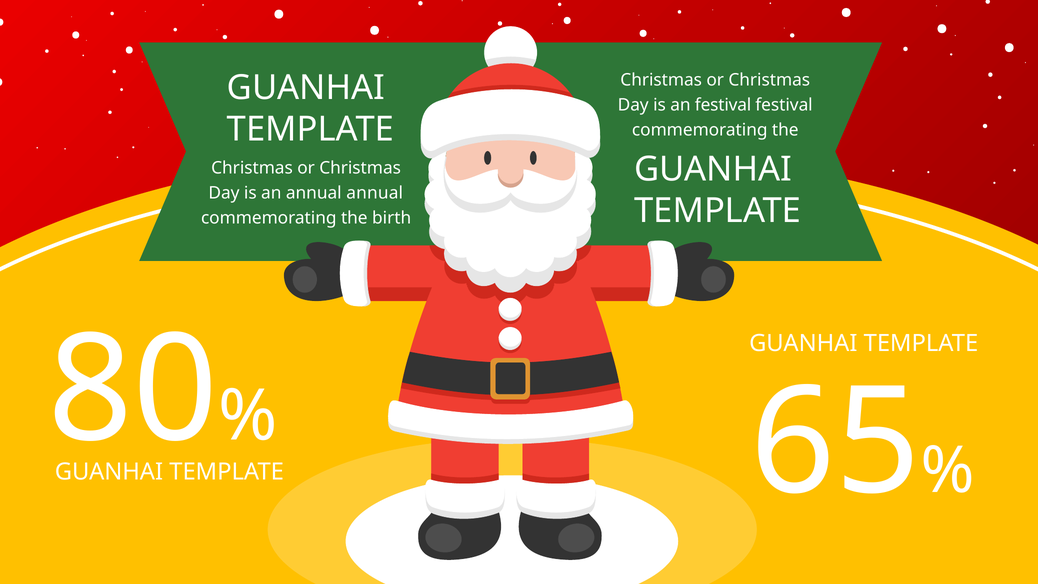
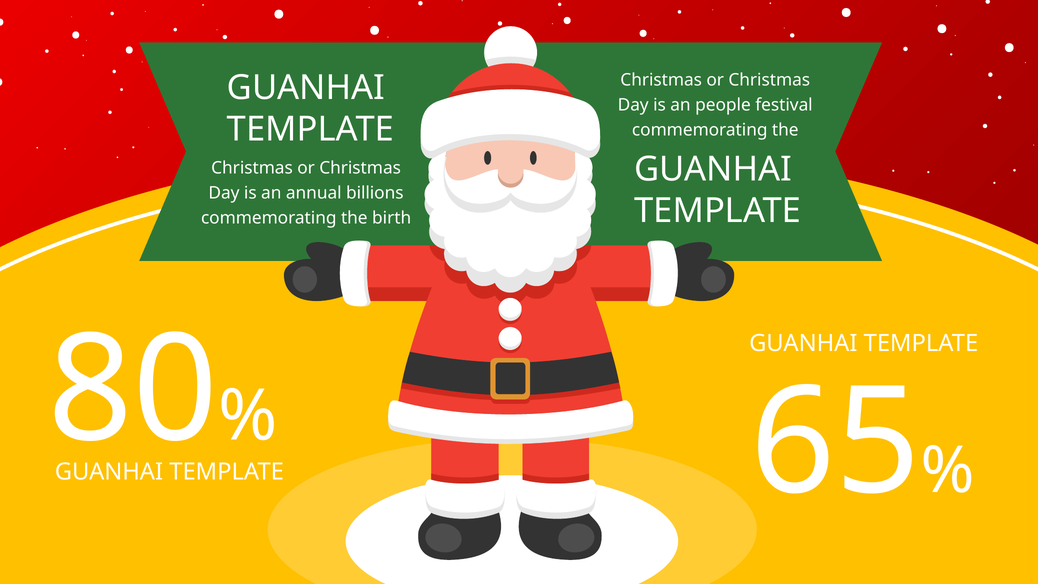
an festival: festival -> people (723, 105)
annual annual: annual -> billions (375, 193)
